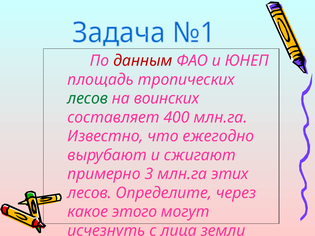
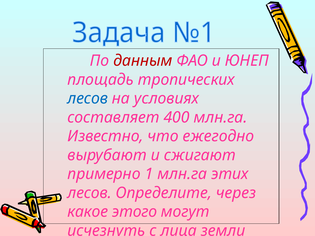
лесов colour: green -> blue (88, 99)
на воинских: воинских -> условиях (166, 99)
3: 3 -> 1 (149, 174)
